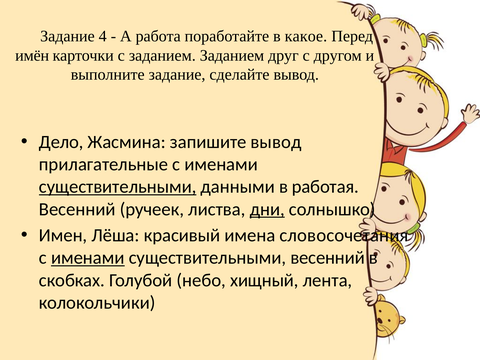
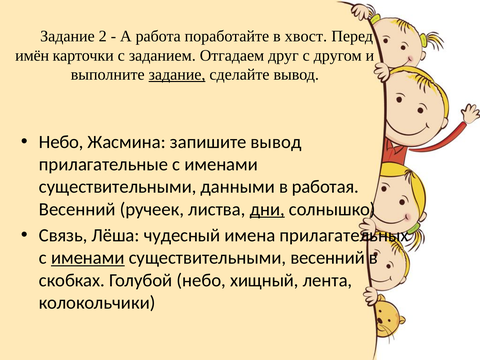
4: 4 -> 2 (103, 36)
какое: какое -> хвост (306, 36)
заданием Заданием: Заданием -> Отгадаем (232, 55)
задание underline: none -> present (177, 75)
Дело: Дело -> Небо (61, 142)
существительными underline: present -> none (118, 187)
Имен: Имен -> Связь (63, 235)
красивый: красивый -> чудесный (182, 235)
словосочетания: словосочетания -> прилагательных (344, 235)
